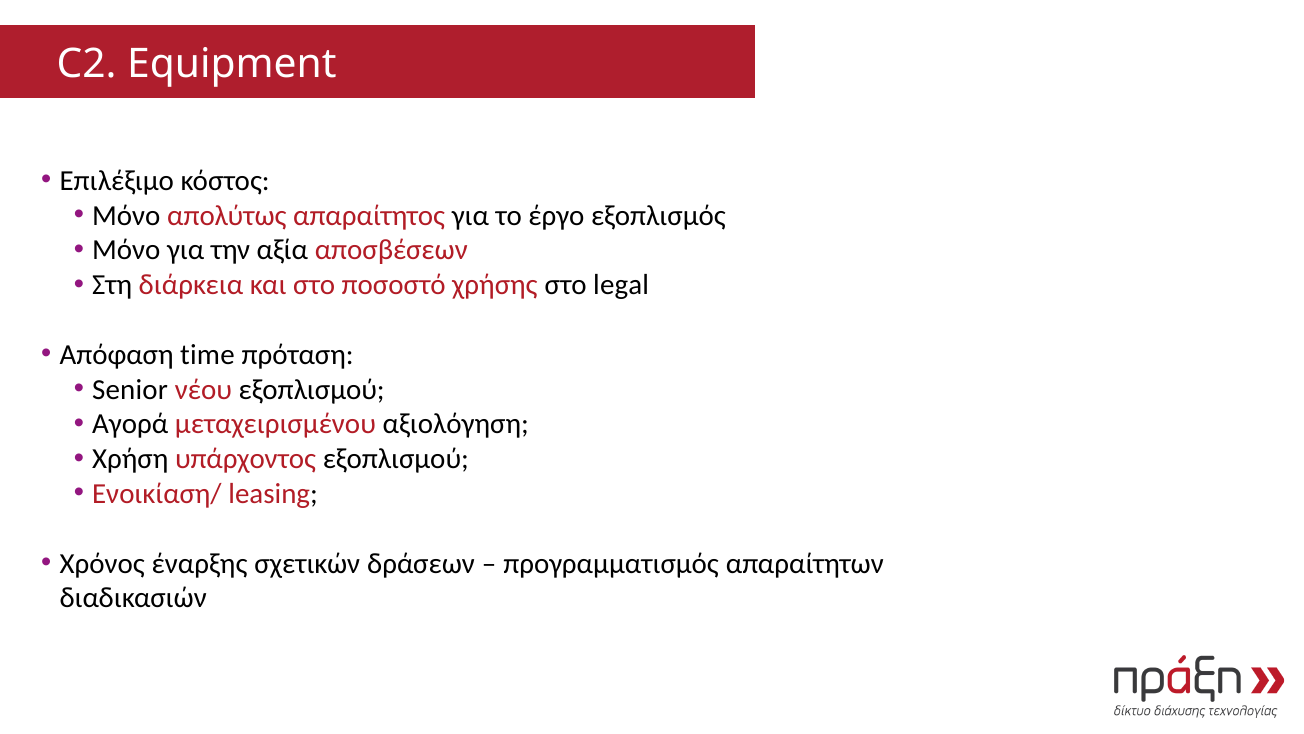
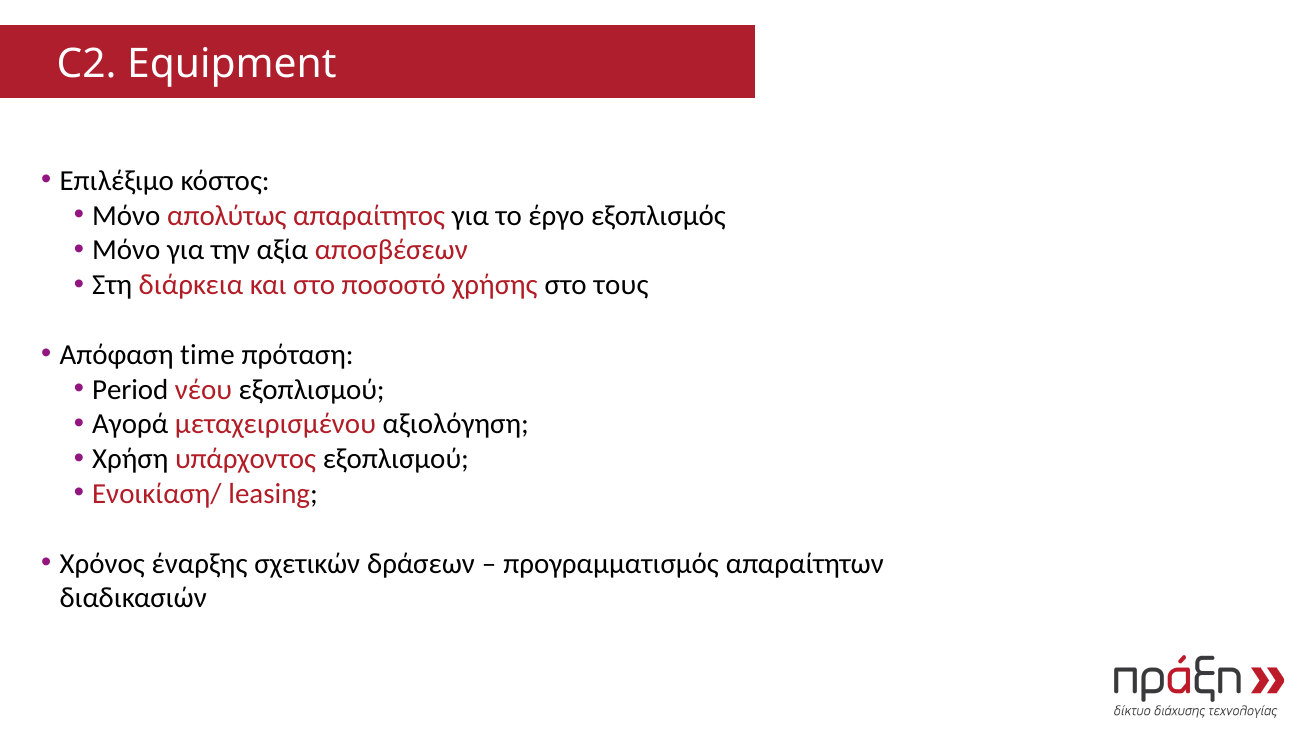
legal: legal -> τους (621, 285)
Senior: Senior -> Period (130, 389)
